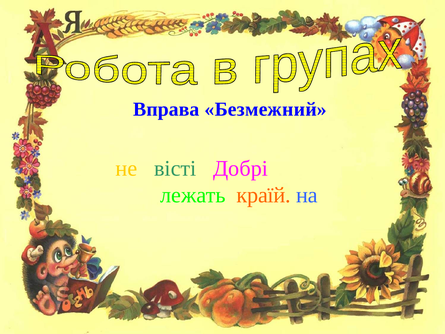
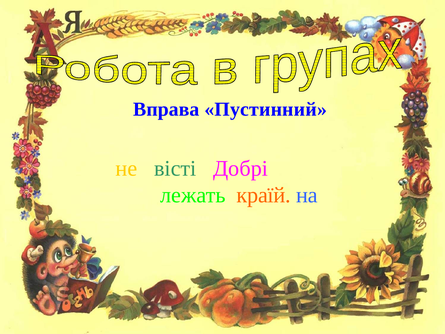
Безмежний: Безмежний -> Пустинний (266, 109)
